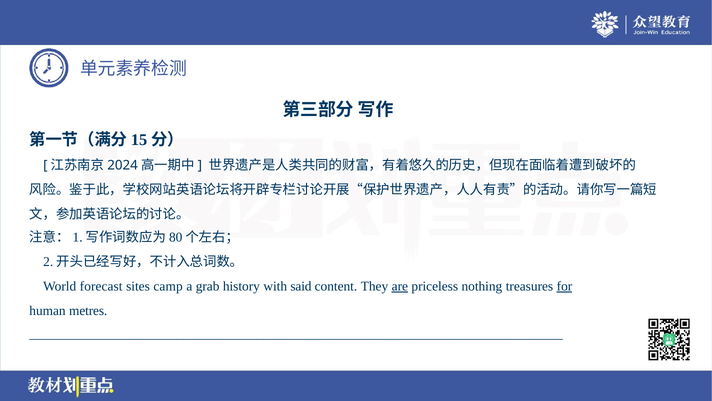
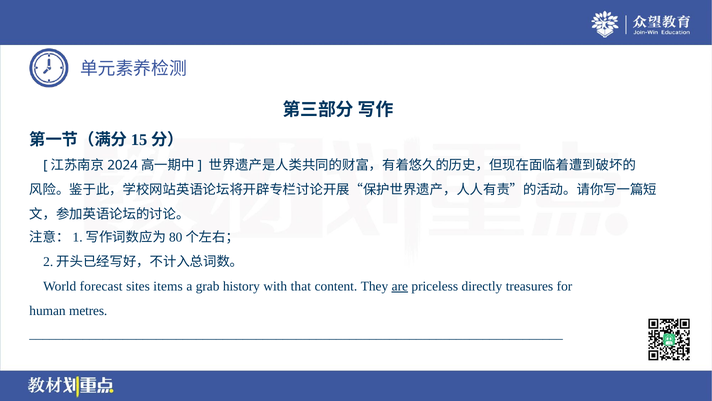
camp: camp -> items (168, 286)
said: said -> that (301, 286)
nothing: nothing -> directly (482, 286)
for underline: present -> none (564, 286)
